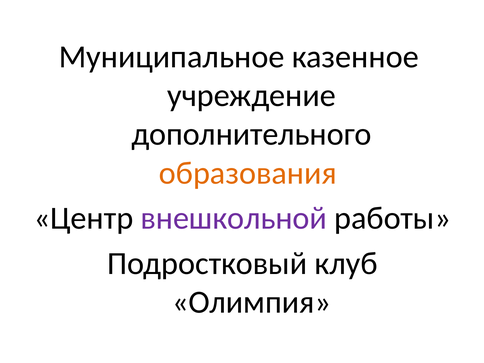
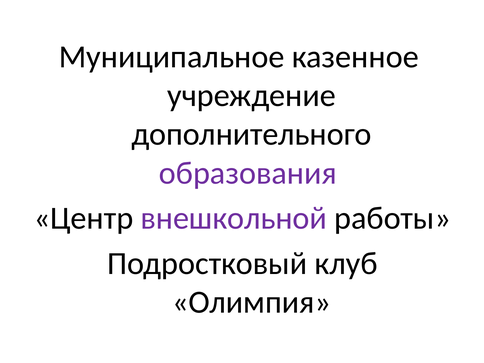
образования colour: orange -> purple (248, 173)
